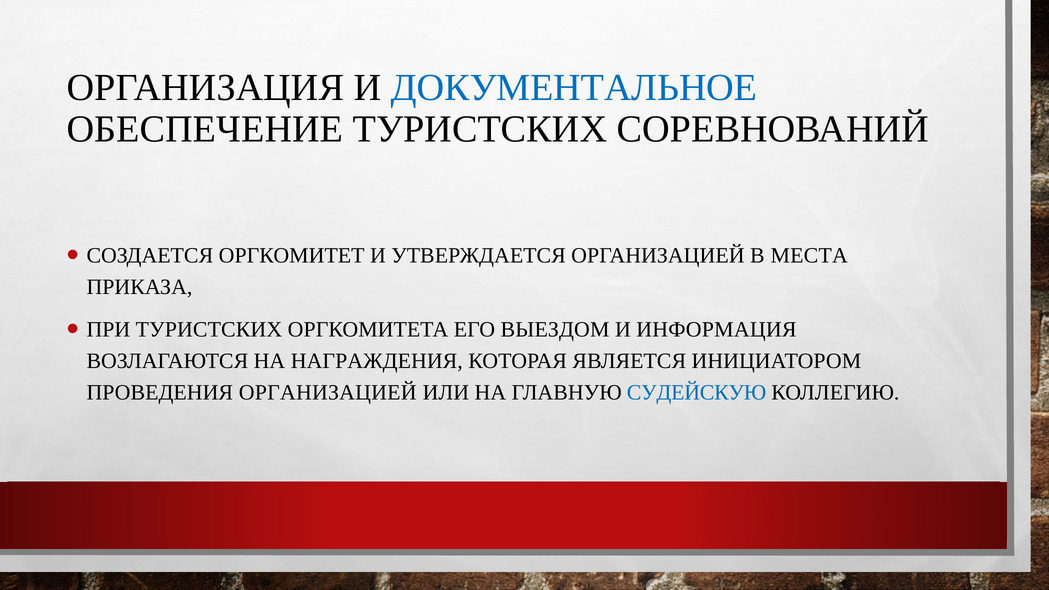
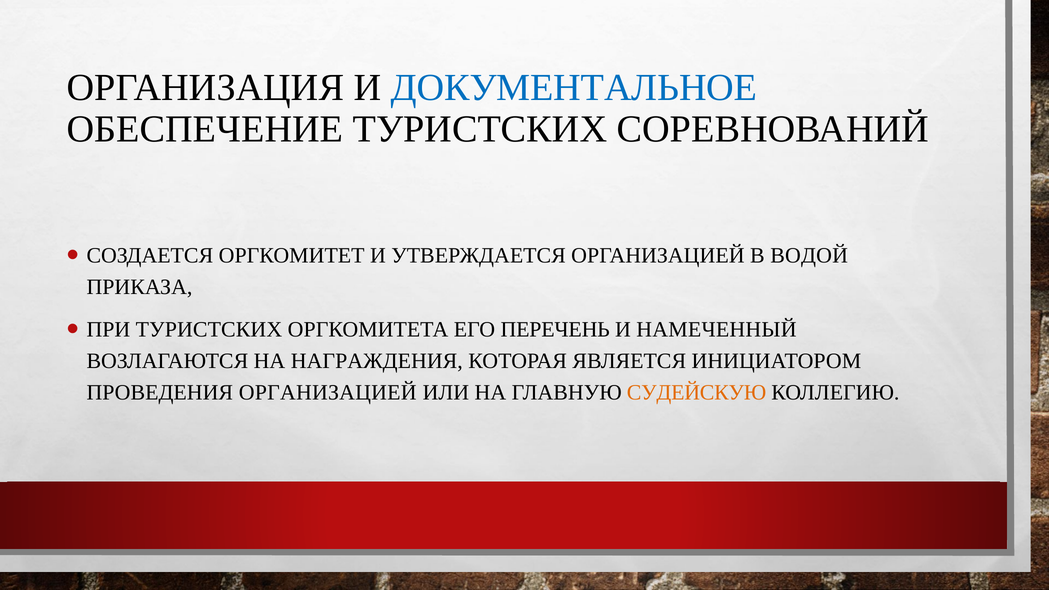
МЕСТА: МЕСТА -> ВОДОЙ (809, 256)
ВЫЕЗДОМ: ВЫЕЗДОМ -> ПЕРЕЧЕНЬ (555, 330)
ИНФОРМАЦИЯ: ИНФОРМАЦИЯ -> НАМЕЧЕННЫЙ (716, 330)
СУДЕЙСКУЮ colour: blue -> orange (697, 393)
